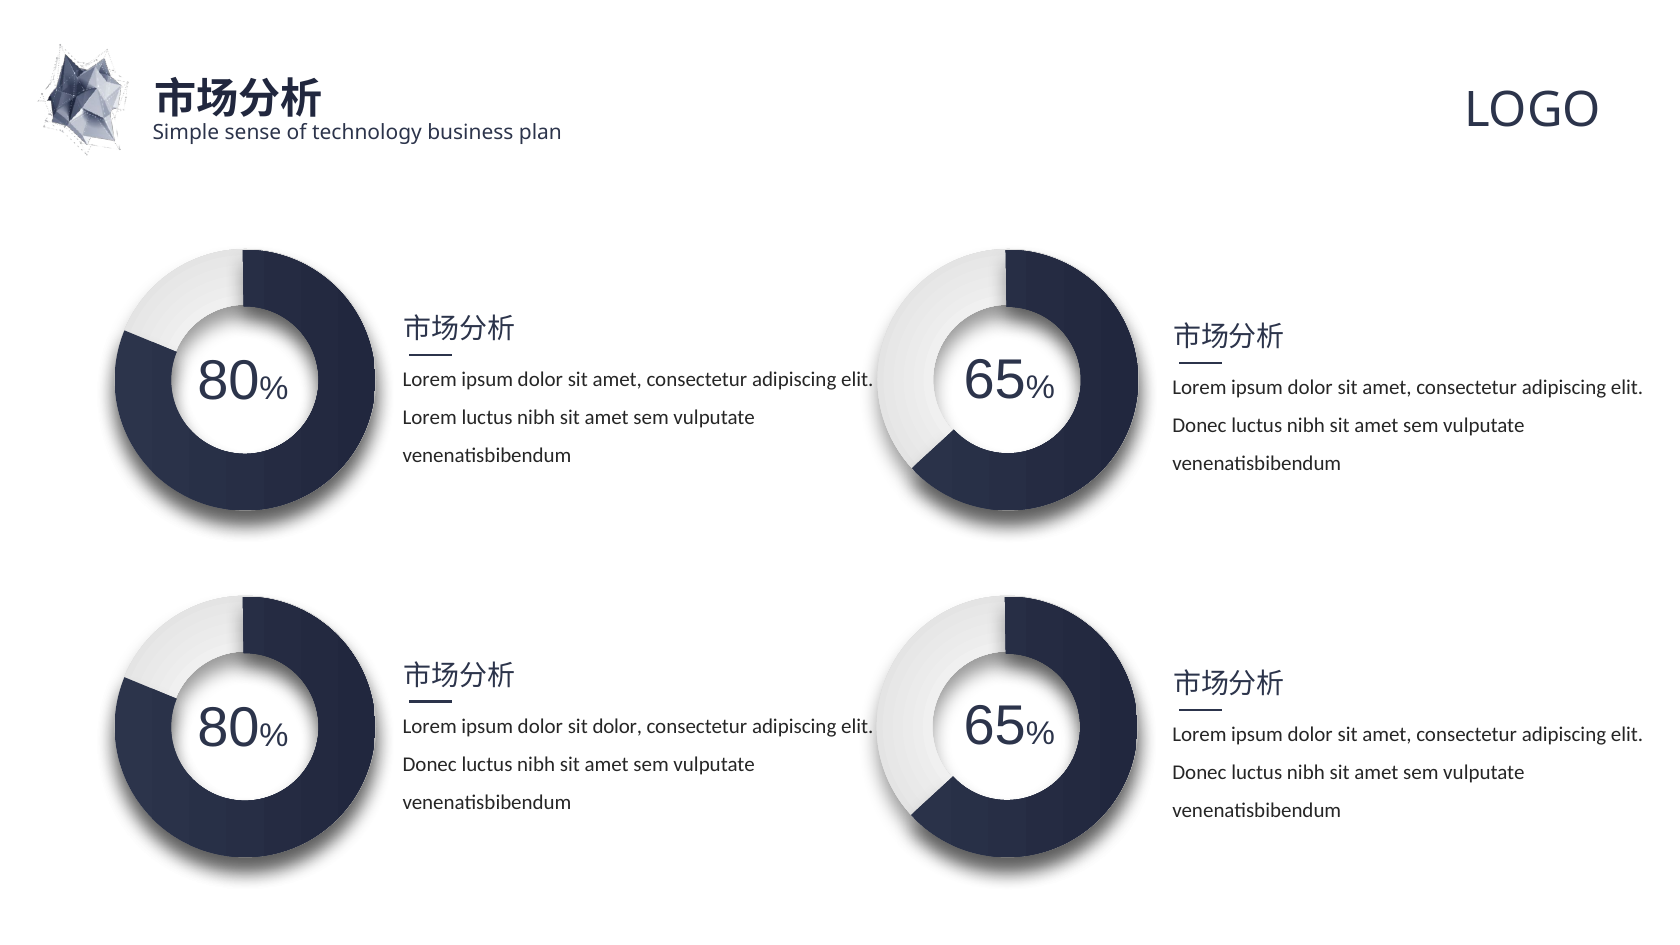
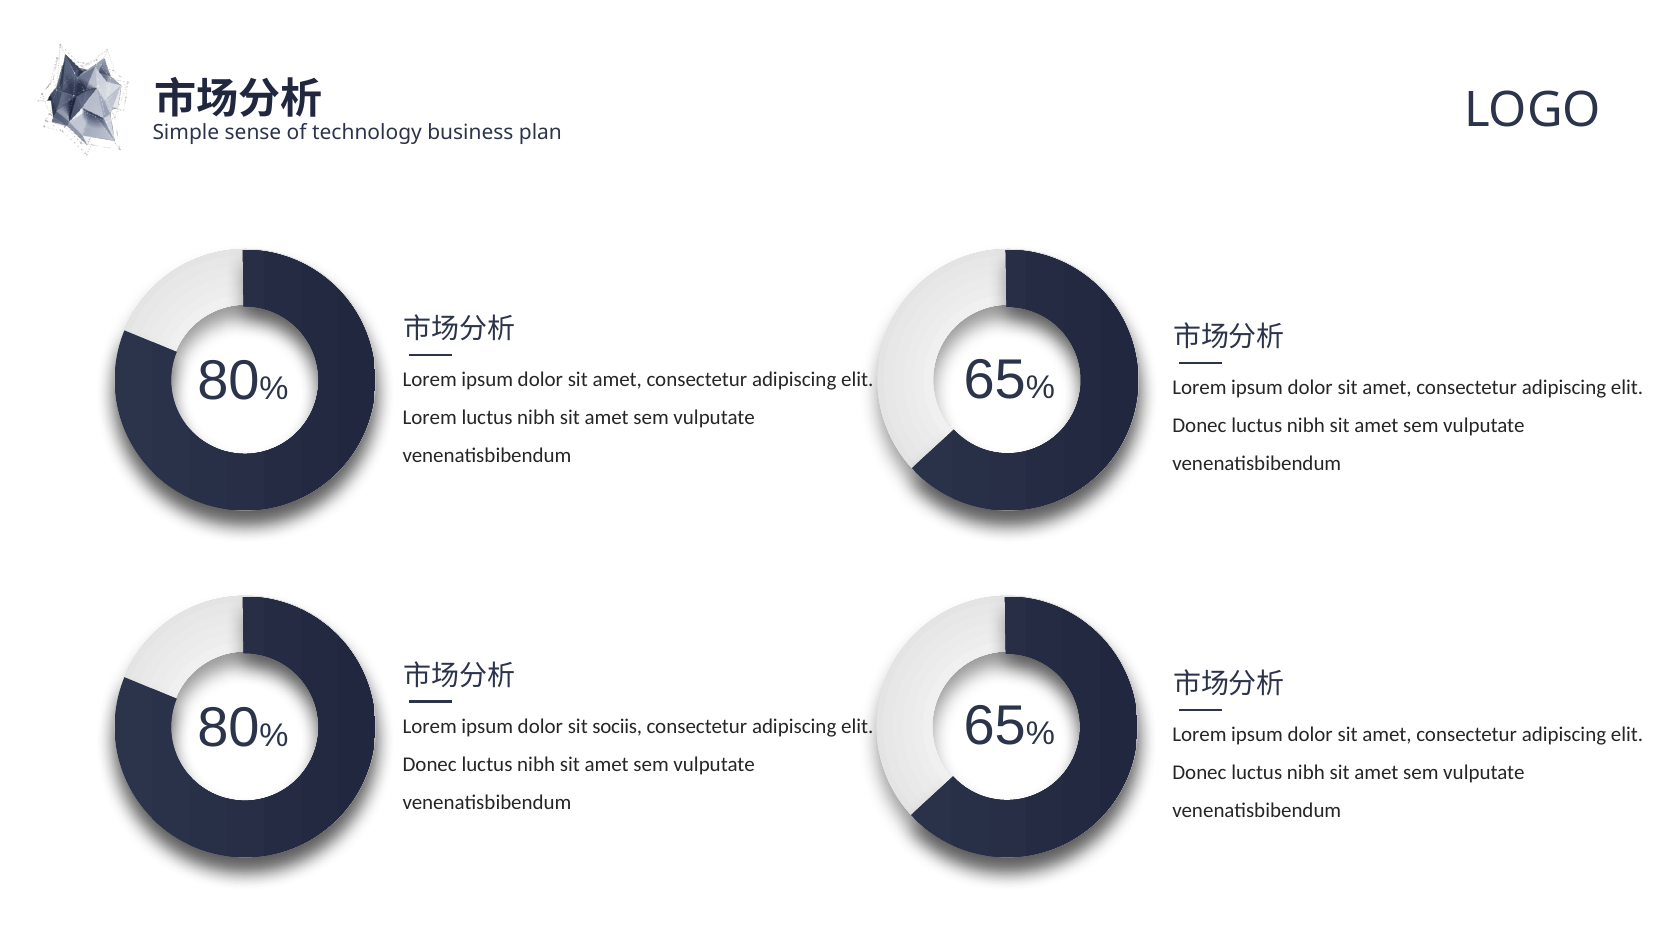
sit dolor: dolor -> sociis (617, 726)
